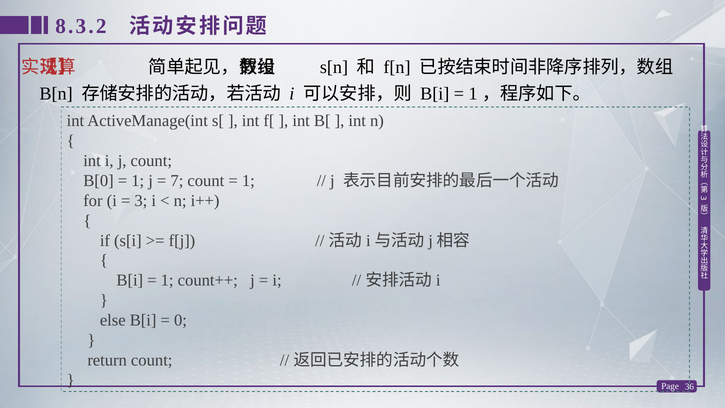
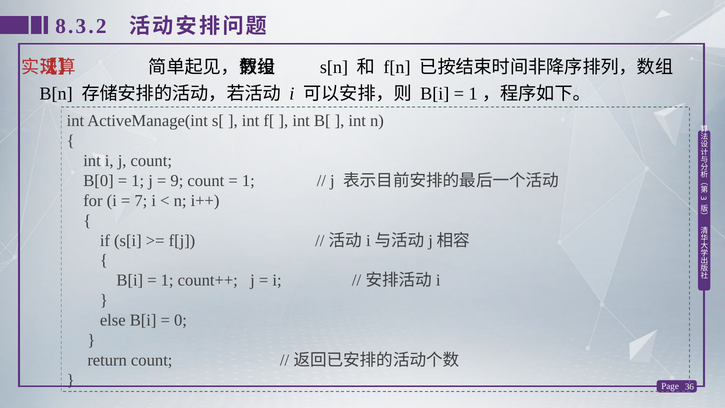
7: 7 -> 9 (177, 181)
3: 3 -> 7 (141, 201)
